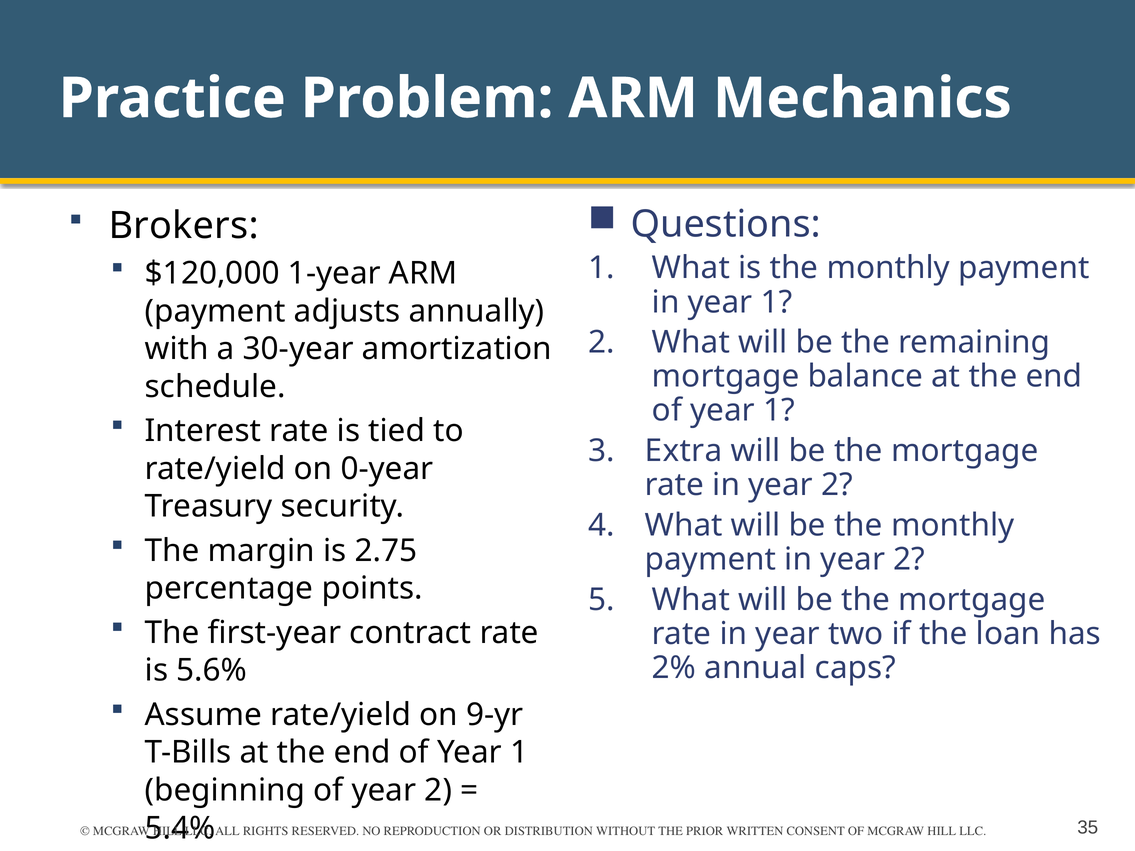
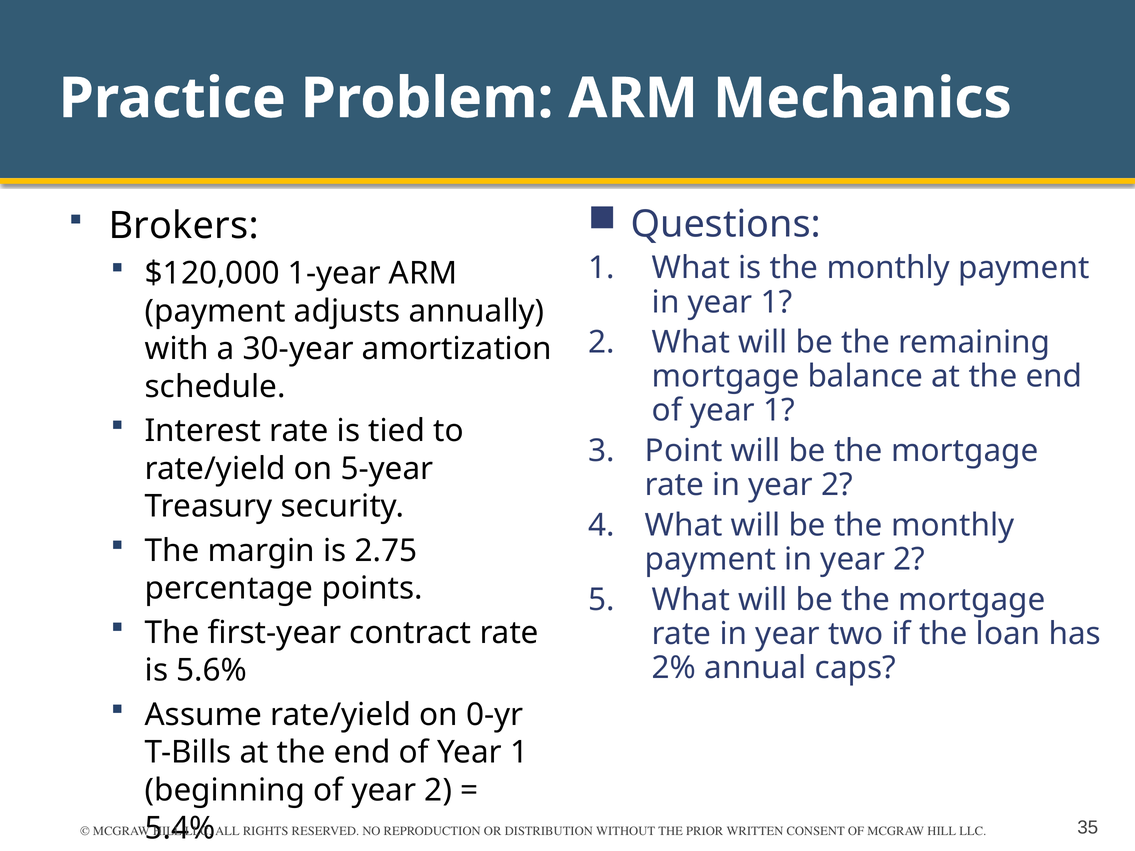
Extra: Extra -> Point (684, 451)
0-year: 0-year -> 5-year (387, 469)
9-yr: 9-yr -> 0-yr (495, 715)
